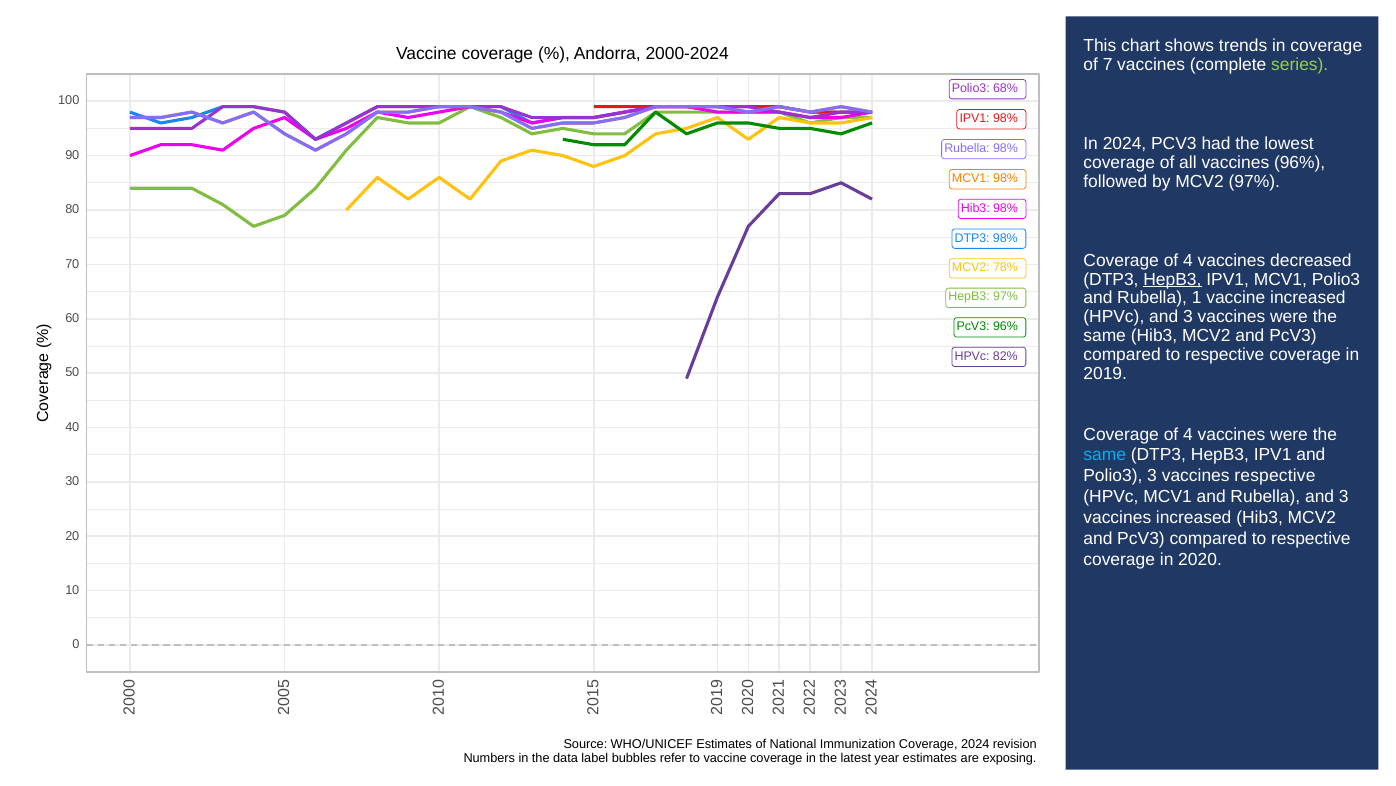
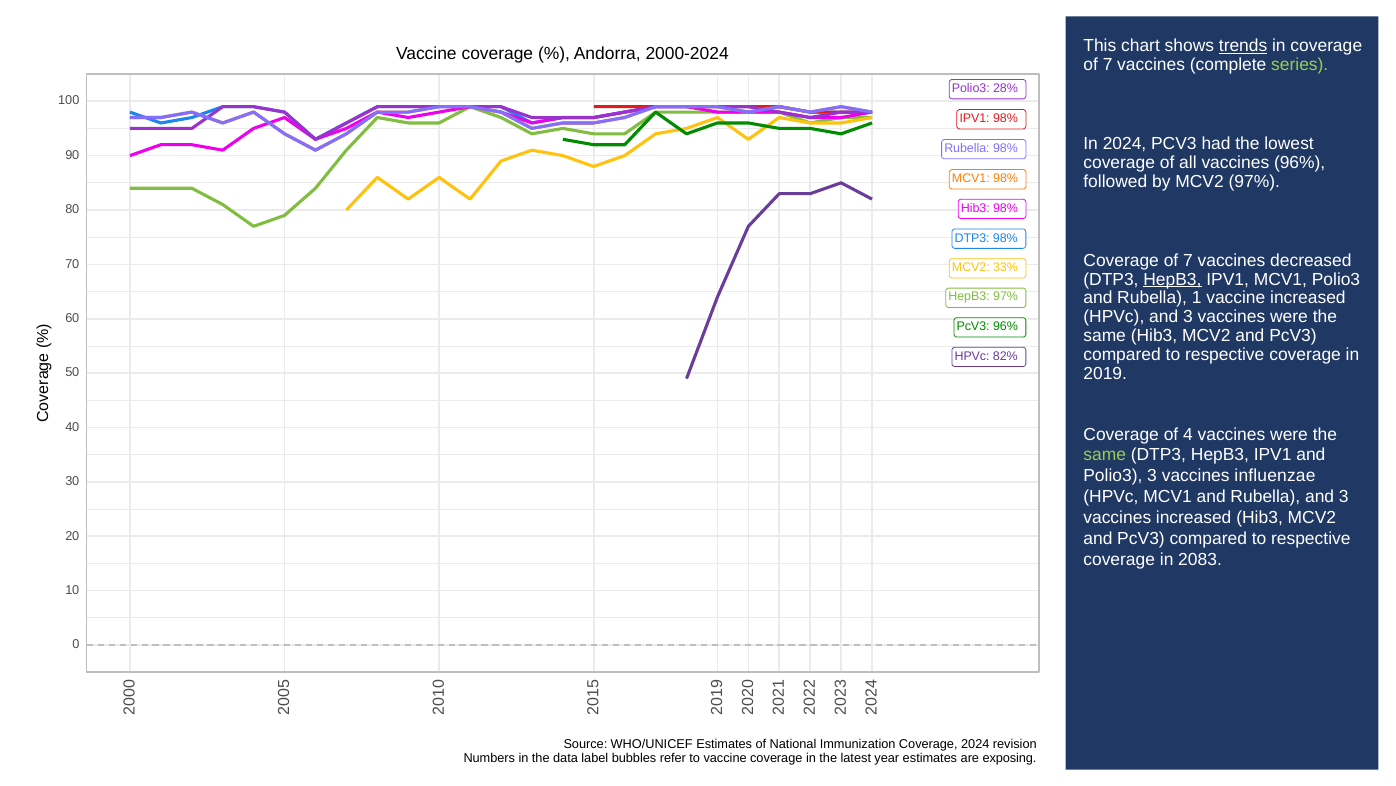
trends underline: none -> present (1243, 46)
68%: 68% -> 28% (1006, 88)
4: 4 -> 7 (1188, 260)
78%: 78% -> 33% (1006, 267)
same colour: light blue -> light green (1105, 455)
vaccines respective: respective -> influenzae (1275, 476)
2020: 2020 -> 2083 (1200, 559)
